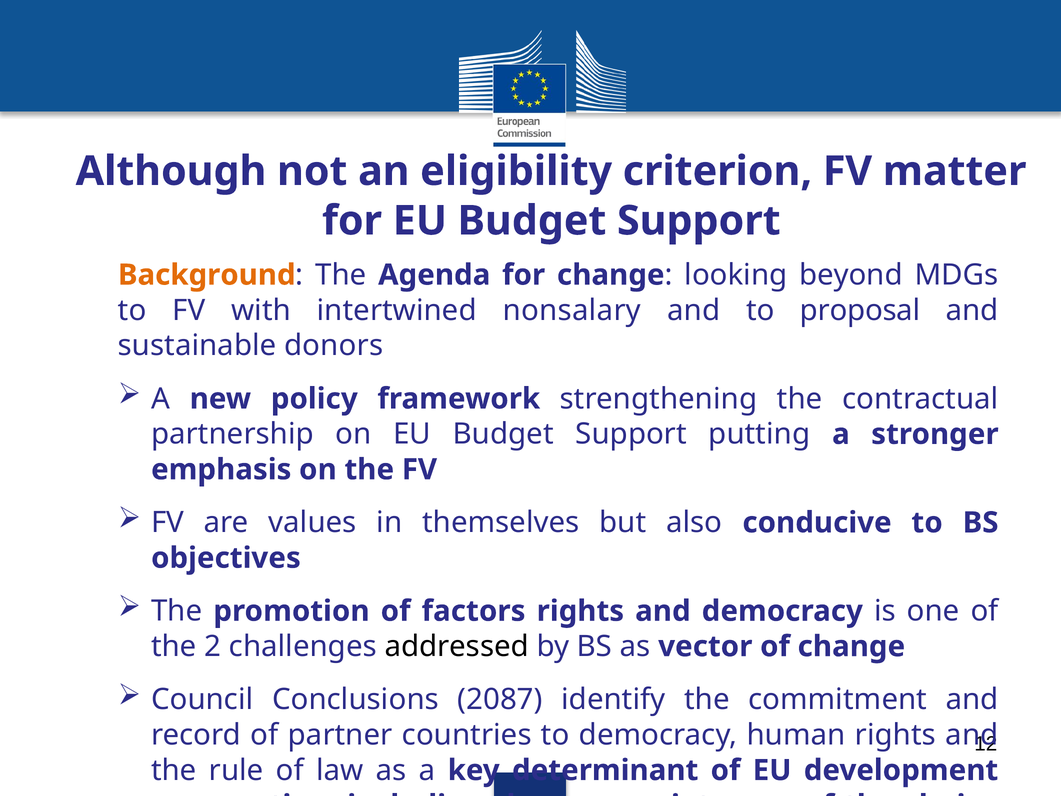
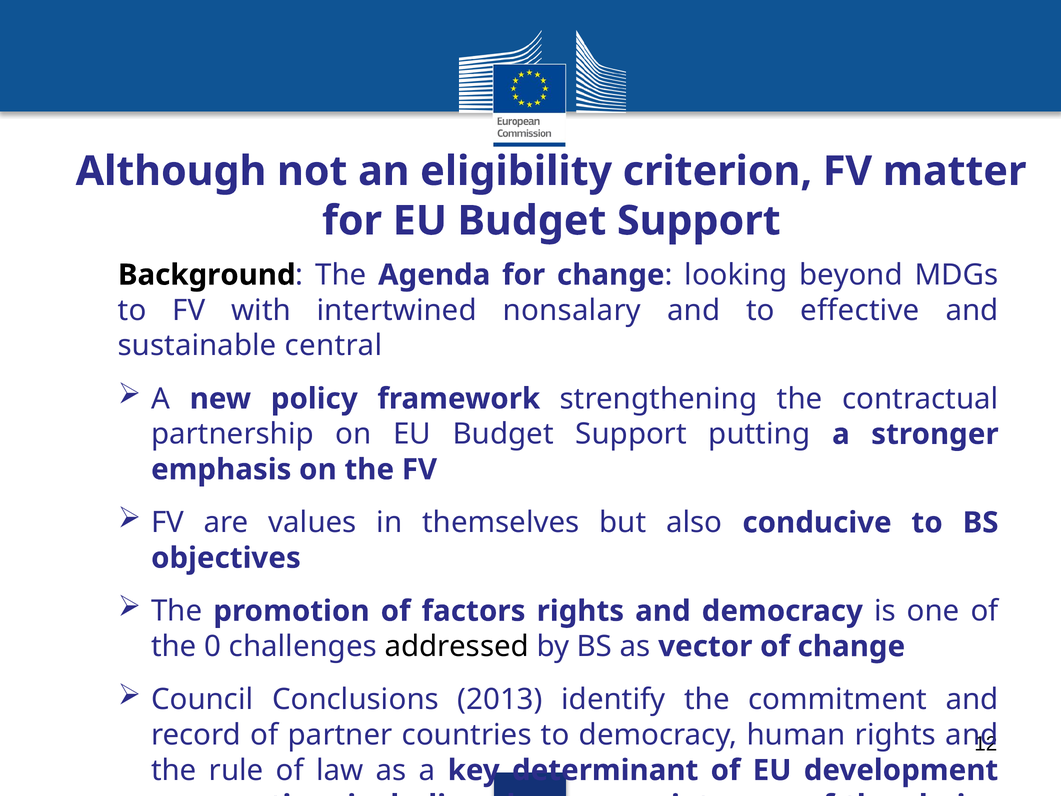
Background colour: orange -> black (207, 275)
proposal: proposal -> effective (860, 310)
donors: donors -> central (334, 346)
2: 2 -> 0 (213, 646)
2087: 2087 -> 2013 (500, 699)
